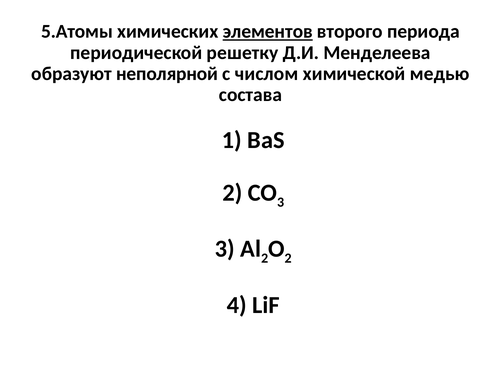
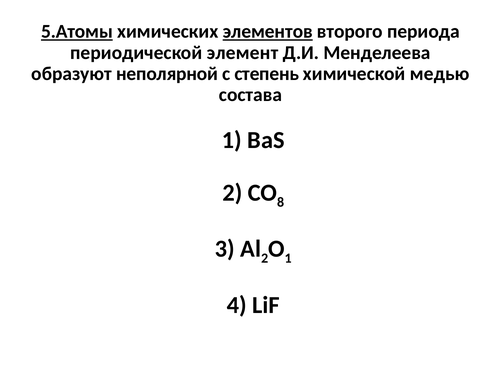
5.Атомы underline: none -> present (77, 32)
решетку: решетку -> элемент (243, 53)
числом: числом -> степень (267, 74)
3: 3 -> 8 (281, 202)
2: 2 -> 1 (288, 258)
